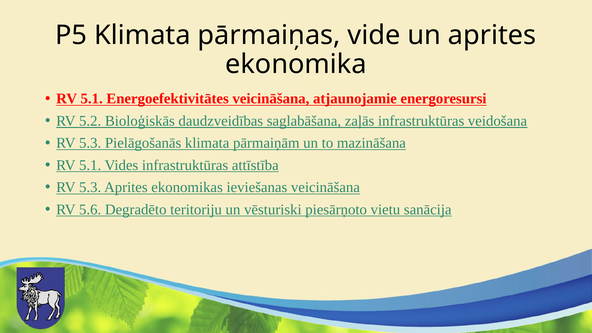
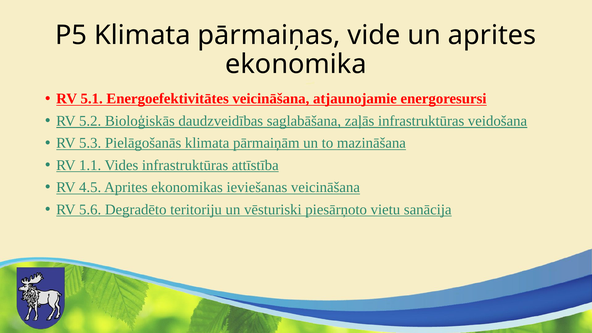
5.1: 5.1 -> 1.1 (90, 165)
5.3: 5.3 -> 4.5 (90, 187)
